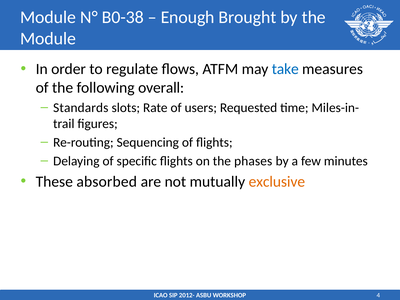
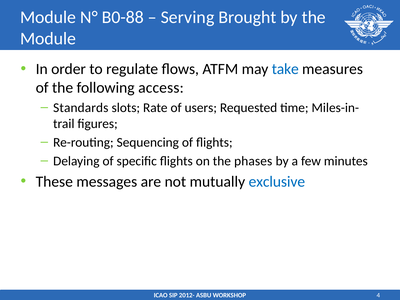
B0-38: B0-38 -> B0-88 (123, 17)
Enough: Enough -> Serving (188, 17)
overall: overall -> access (161, 88)
absorbed: absorbed -> messages (107, 182)
exclusive colour: orange -> blue (277, 182)
